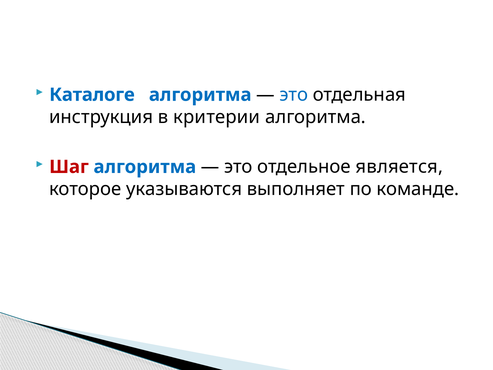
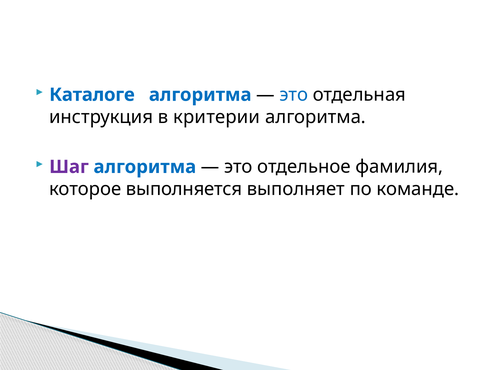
Шаг colour: red -> purple (69, 167)
является: является -> фамилия (399, 167)
указываются: указываются -> выполняется (184, 189)
